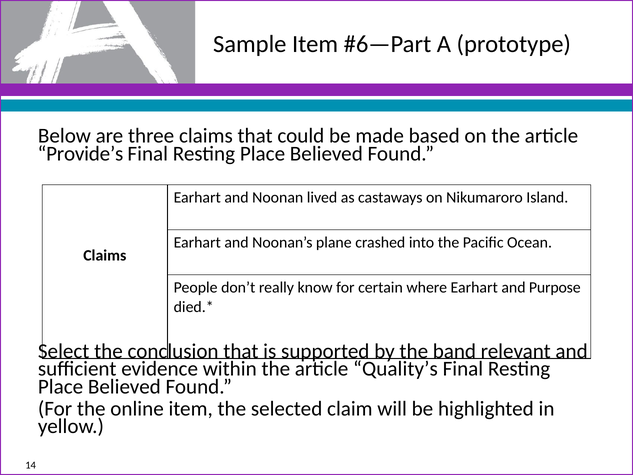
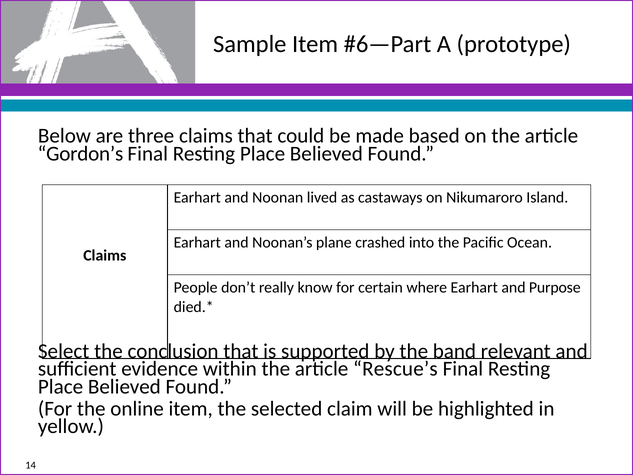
Provide’s: Provide’s -> Gordon’s (80, 154)
Quality’s: Quality’s -> Rescue’s (395, 369)
